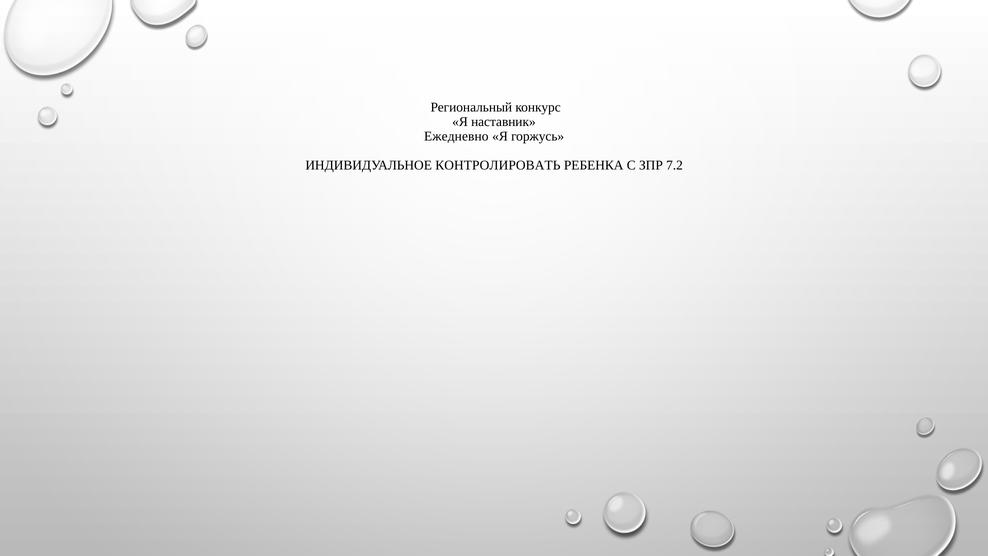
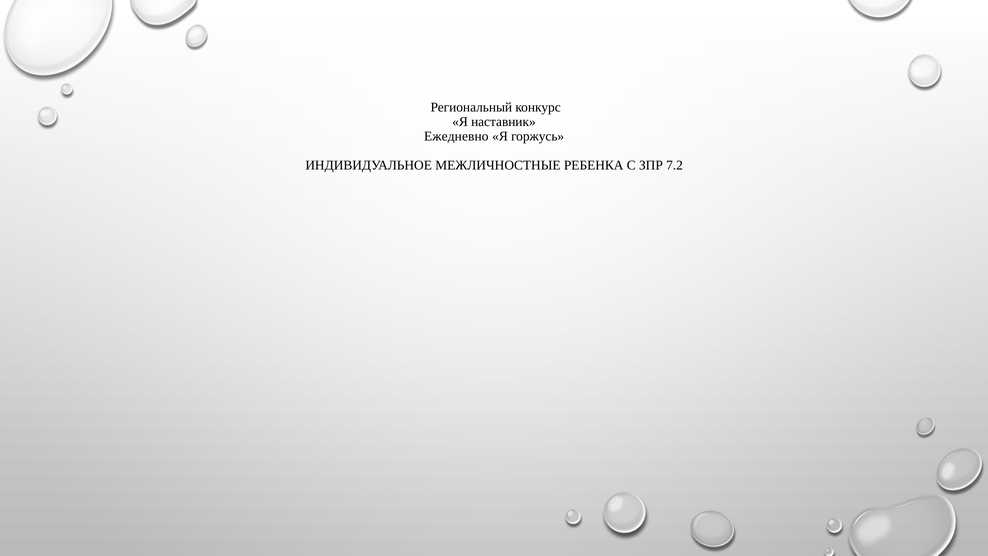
КОНТРОЛИРОВАТЬ: КОНТРОЛИРОВАТЬ -> МЕЖЛИЧНОСТНЫЕ (498, 165)
